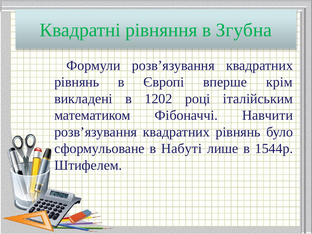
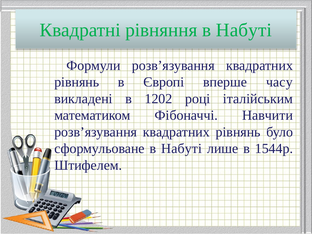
рівняння в Згубна: Згубна -> Набуті (244, 30)
крім: крім -> часу (279, 82)
